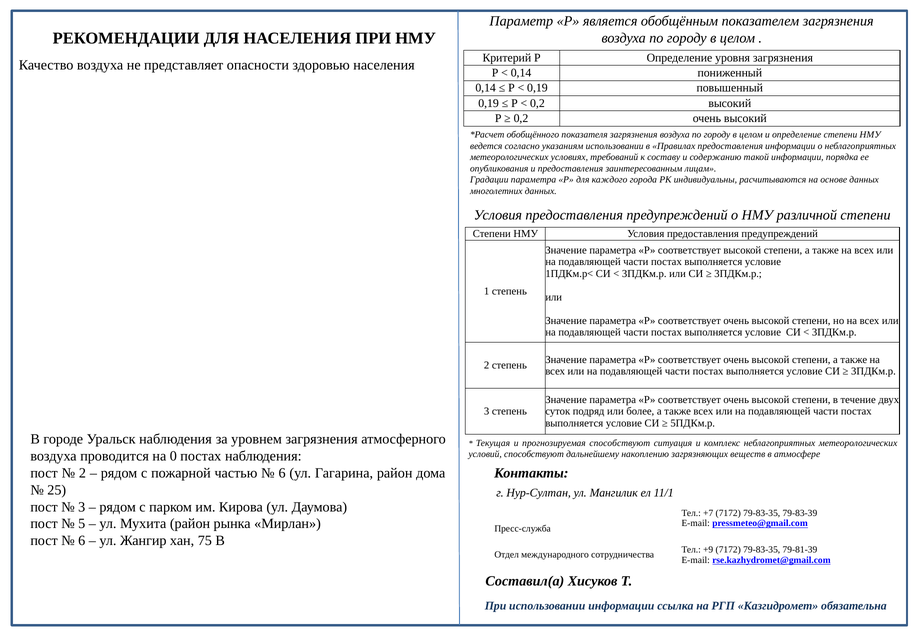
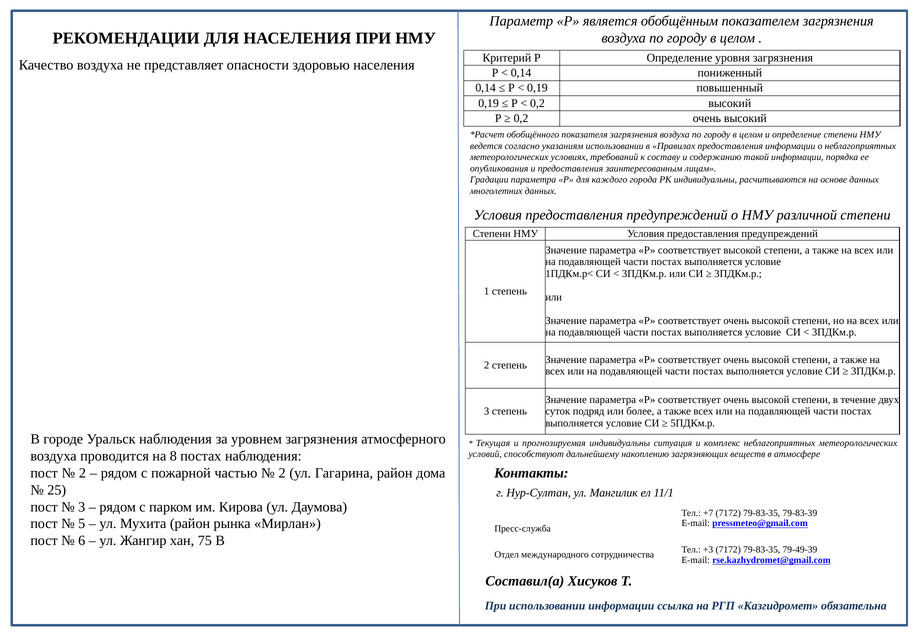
прогнозируемая способствуют: способствуют -> индивидуальны (620, 443)
0: 0 -> 8 (173, 456)
6: 6 -> 2 (282, 473)
+9: +9 -> +3 (708, 550)
79-81-39: 79-81-39 -> 79-49-39 (800, 550)
